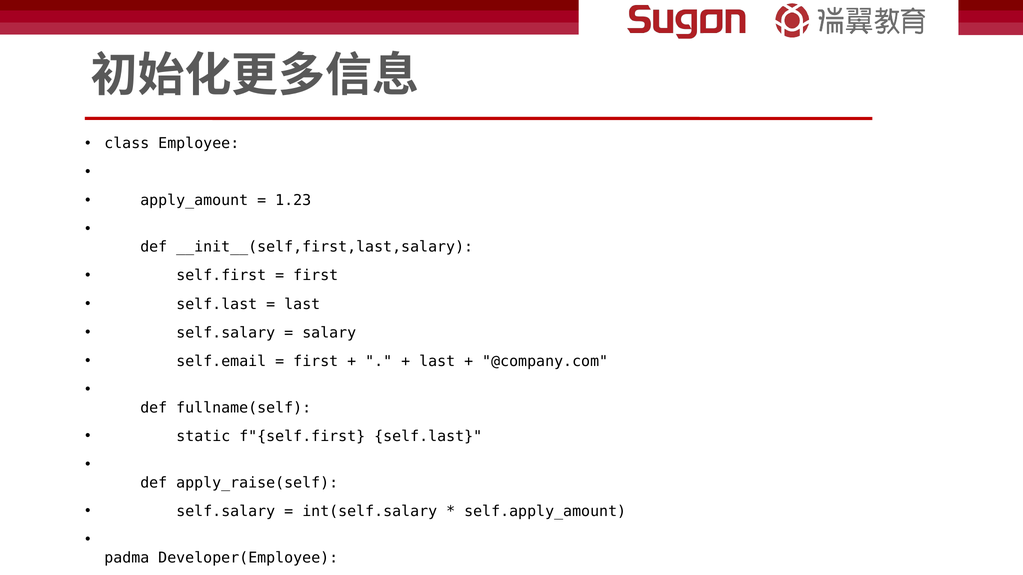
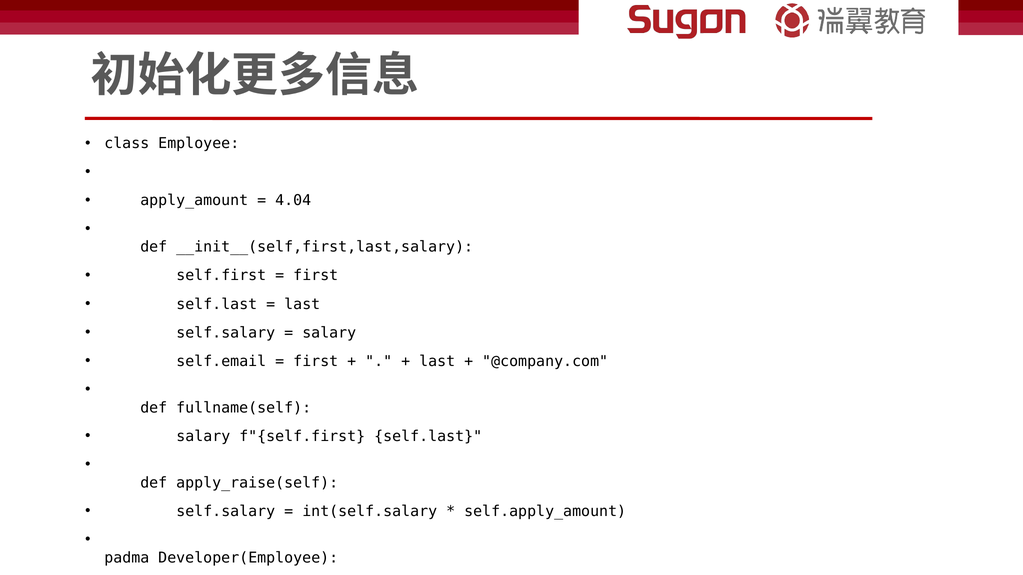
1.23: 1.23 -> 4.04 (293, 201)
static: static -> salary (203, 437)
